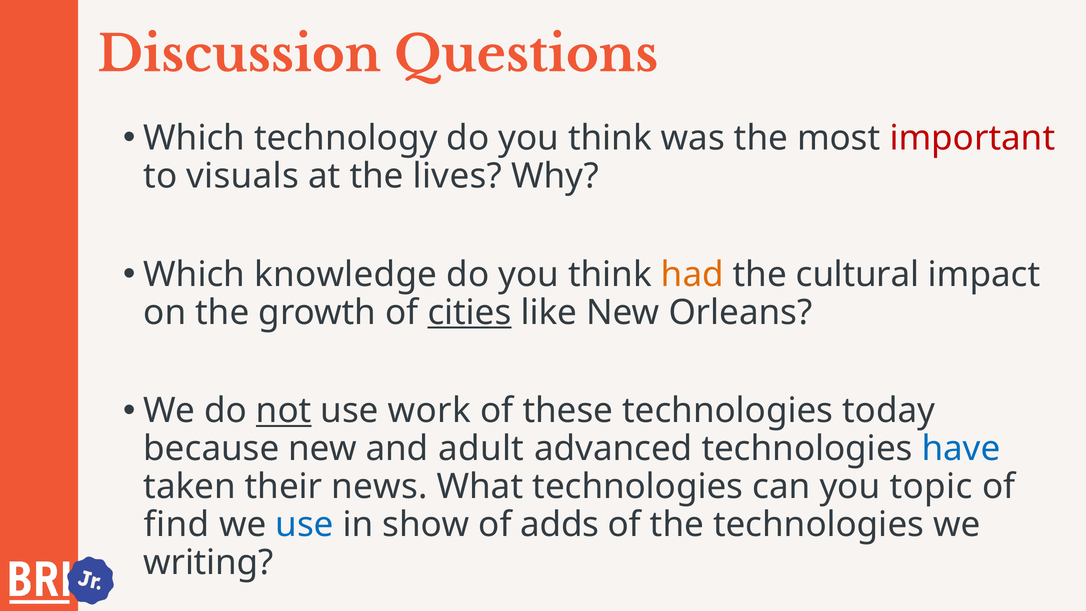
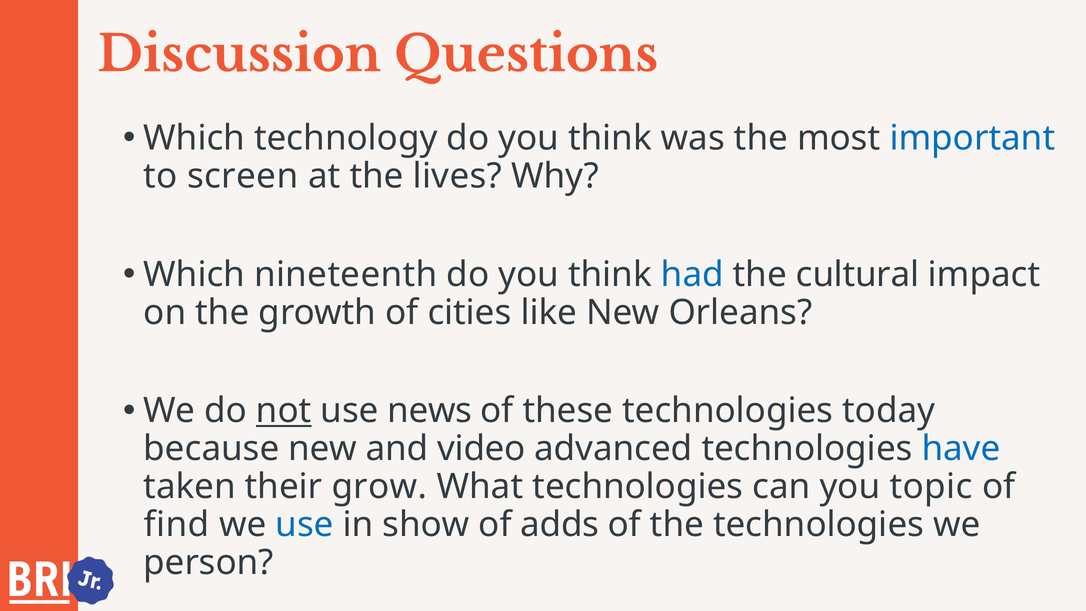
important colour: red -> blue (972, 138)
visuals: visuals -> screen (243, 176)
knowledge: knowledge -> nineteenth (346, 274)
had colour: orange -> blue (692, 274)
cities underline: present -> none (470, 312)
work: work -> news (430, 411)
adult: adult -> video (481, 449)
news: news -> grow (379, 487)
writing: writing -> person (208, 562)
